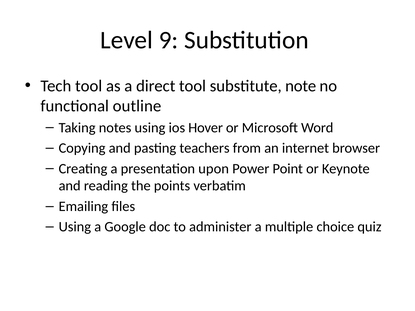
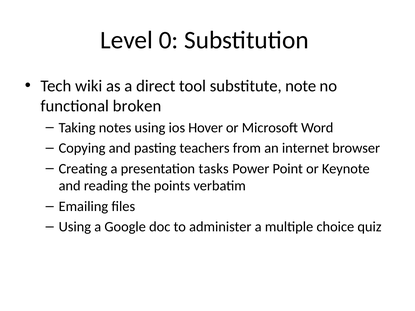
9: 9 -> 0 (169, 40)
Tech tool: tool -> wiki (89, 86)
outline: outline -> broken (137, 106)
upon: upon -> tasks (214, 169)
